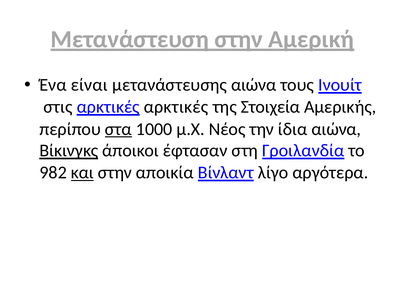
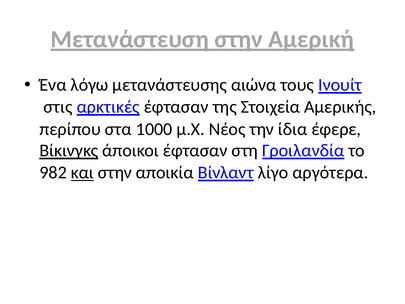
είναι: είναι -> λόγω (90, 85)
αρκτικές: αρκτικές -> έφτασαν (176, 107)
στα underline: present -> none (118, 129)
ίδια αιώνα: αιώνα -> έφερε (336, 129)
